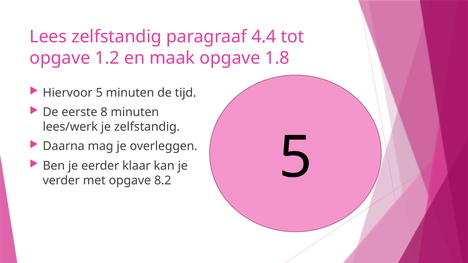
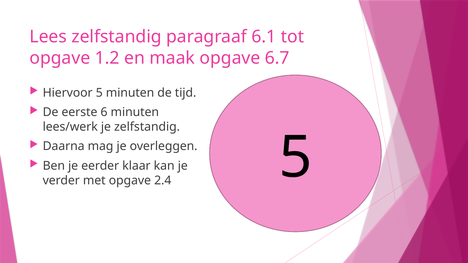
4.4: 4.4 -> 6.1 (264, 37)
1.8: 1.8 -> 6.7 (277, 58)
8: 8 -> 6 (104, 112)
8.2: 8.2 -> 2.4 (163, 181)
